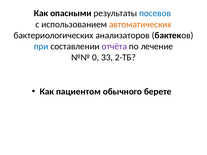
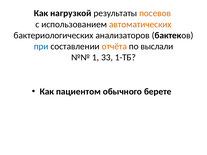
опасными: опасными -> нагрузкой (71, 13)
посевов colour: blue -> orange (155, 13)
отчёта colour: purple -> orange (114, 46)
лечение: лечение -> выслали (157, 46)
0: 0 -> 1 (96, 57)
2-ТБ: 2-ТБ -> 1-ТБ (125, 57)
